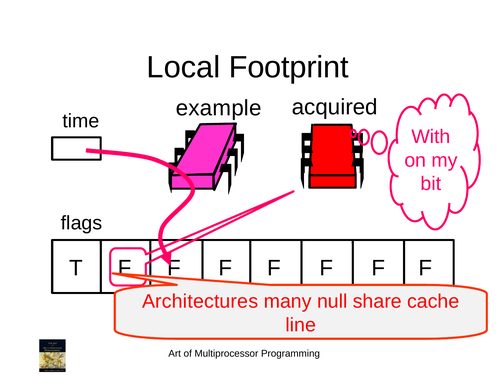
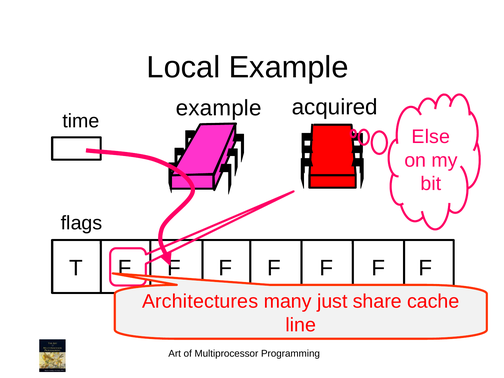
Local Footprint: Footprint -> Example (289, 67)
With: With -> Else (431, 137)
null: null -> just (332, 301)
